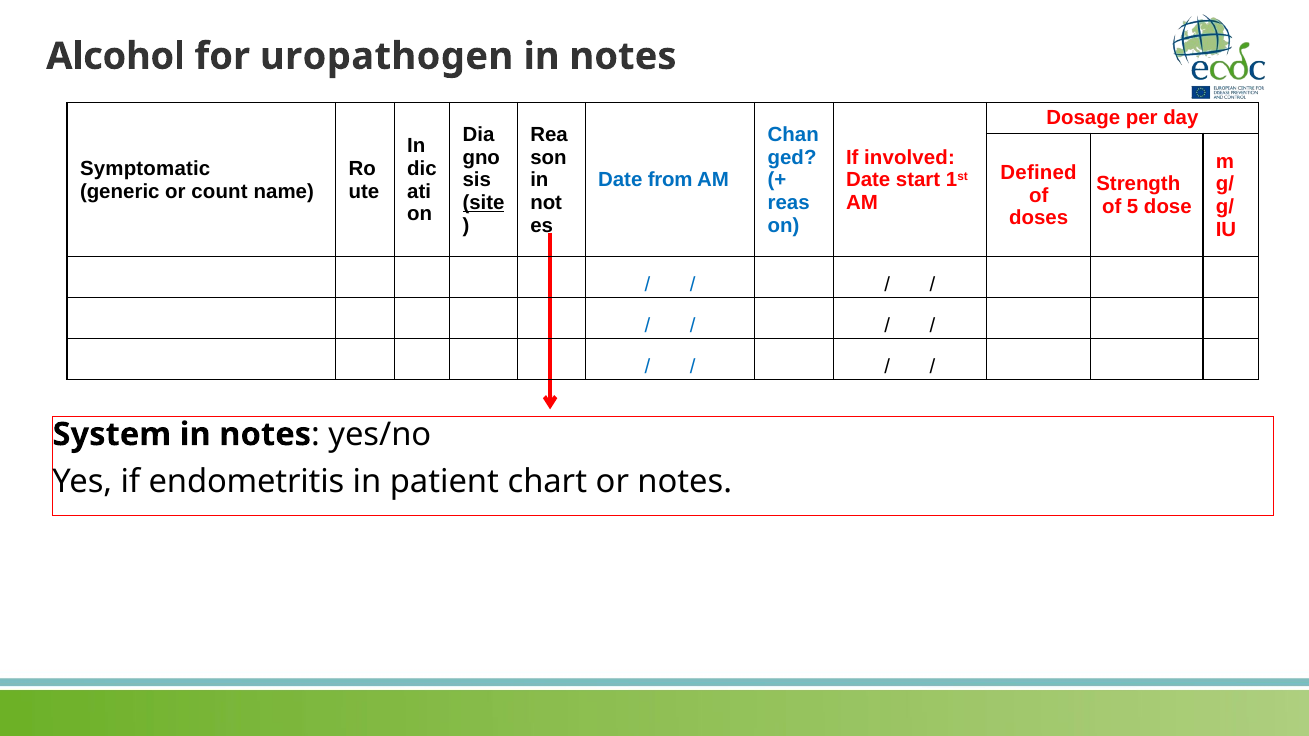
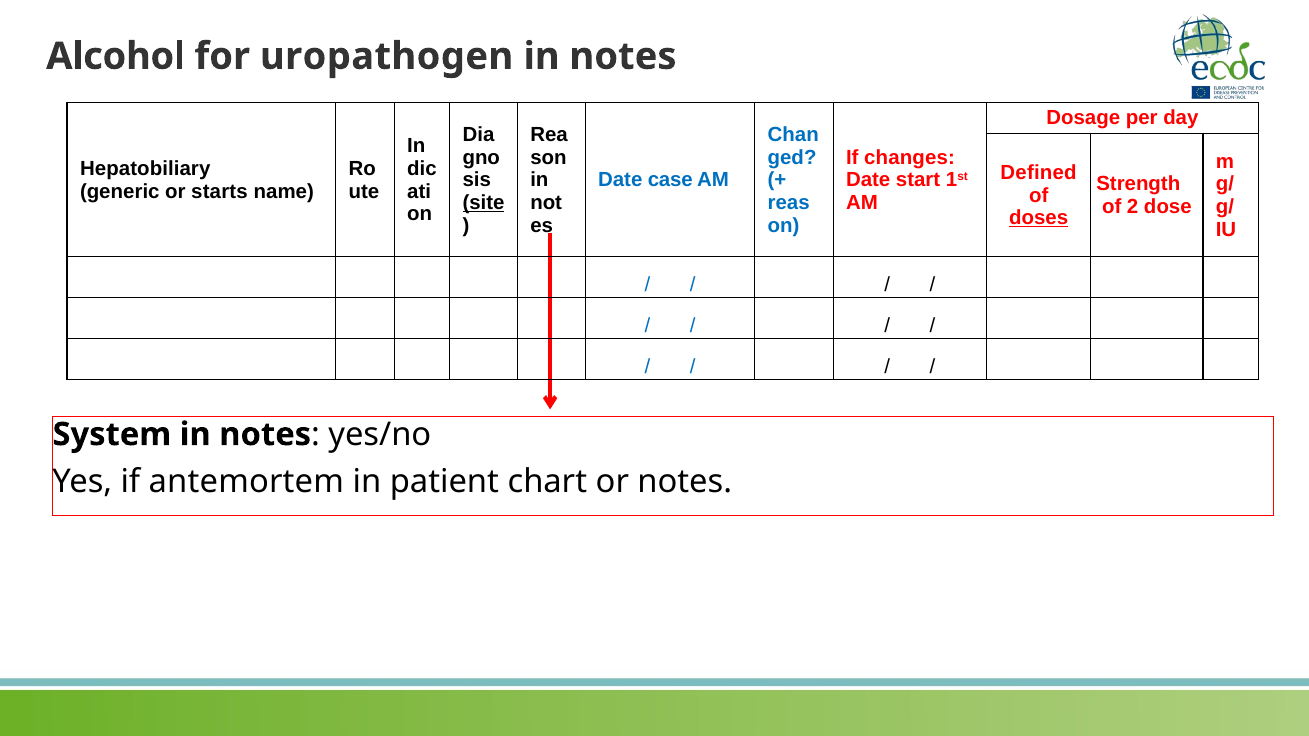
involved: involved -> changes (910, 157)
Symptomatic: Symptomatic -> Hepatobiliary (145, 169)
from: from -> case (670, 180)
count: count -> starts (219, 191)
5: 5 -> 2 (1133, 207)
doses underline: none -> present (1039, 218)
endometritis: endometritis -> antemortem (246, 482)
